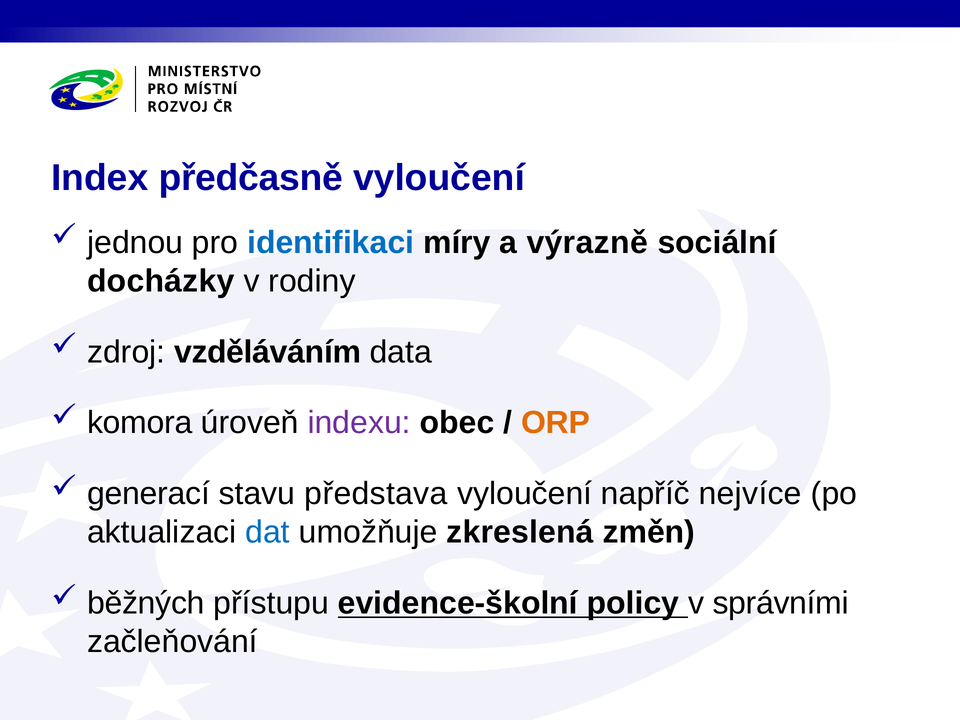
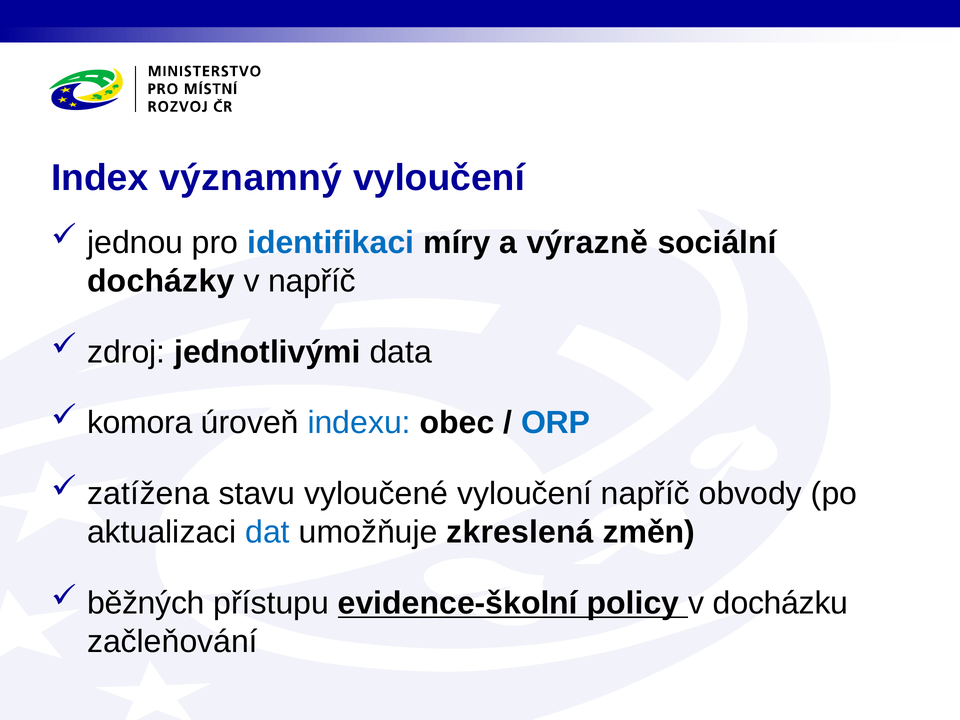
předčasně: předčasně -> významný (251, 178)
v rodiny: rodiny -> napříč (312, 281)
vzděláváním: vzděláváním -> jednotlivými (267, 352)
indexu colour: purple -> blue (359, 423)
ORP colour: orange -> blue (556, 423)
generací: generací -> zatížena (148, 494)
představa: představa -> vyloučené (376, 494)
nejvíce: nejvíce -> obvody (750, 494)
správními: správními -> docházku (781, 603)
